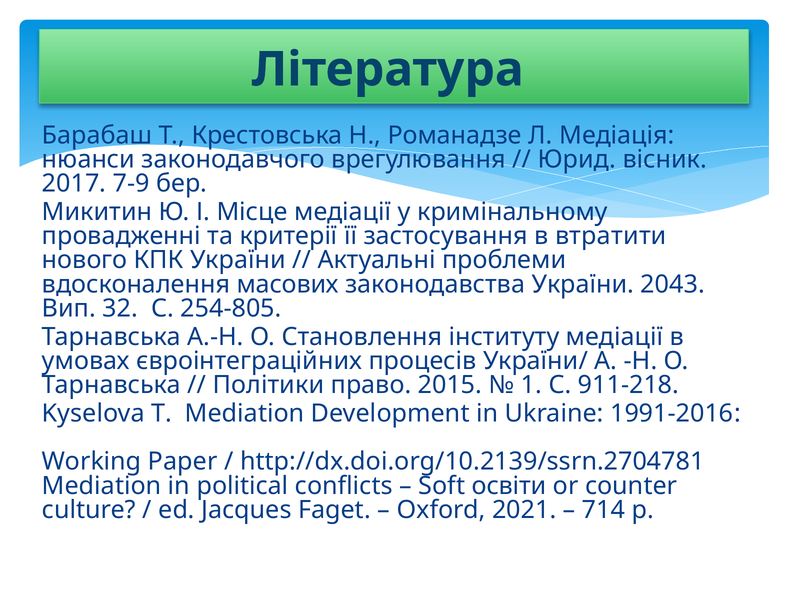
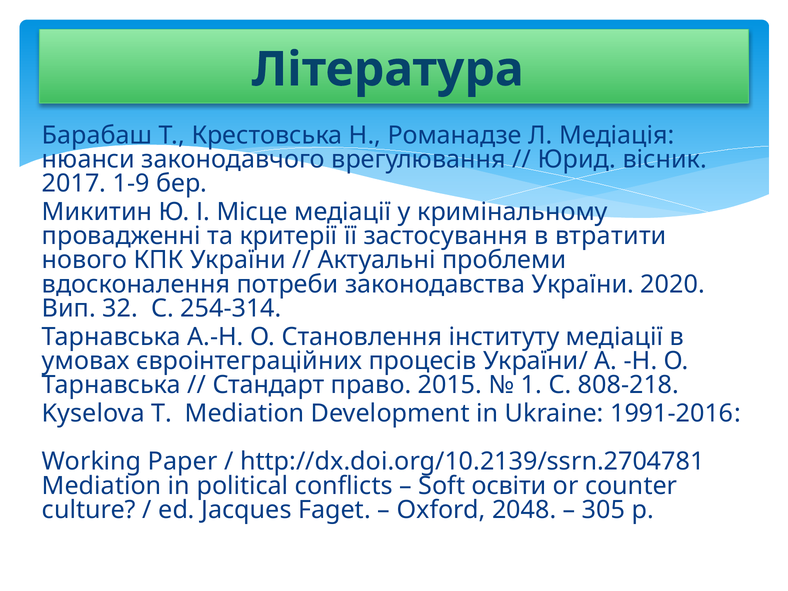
7-9: 7-9 -> 1-9 (131, 184)
масових: масових -> потреби (288, 284)
2043: 2043 -> 2020 (673, 284)
254-805: 254-805 -> 254-314 (231, 308)
Політики: Політики -> Стандарт (269, 385)
911-218: 911-218 -> 808-218 (628, 385)
2021: 2021 -> 2048 (524, 510)
714: 714 -> 305 (604, 510)
